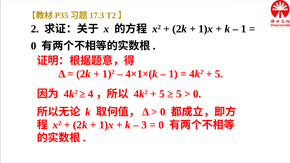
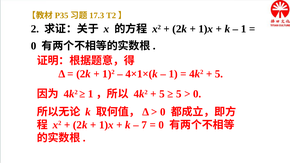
4: 4 -> 1 (91, 94)
3: 3 -> 7 (144, 125)
